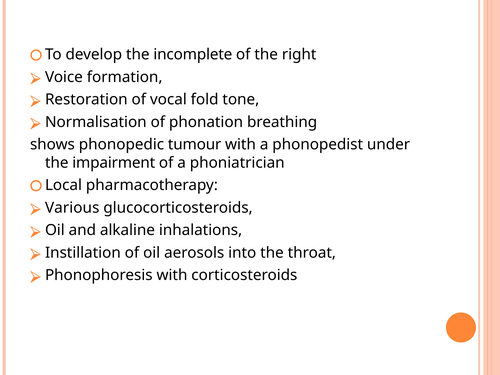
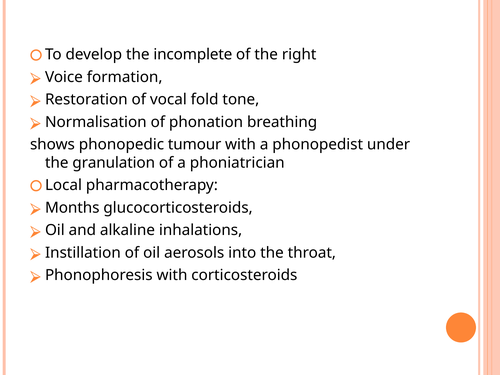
impairment: impairment -> granulation (114, 163)
Various: Various -> Months (72, 208)
